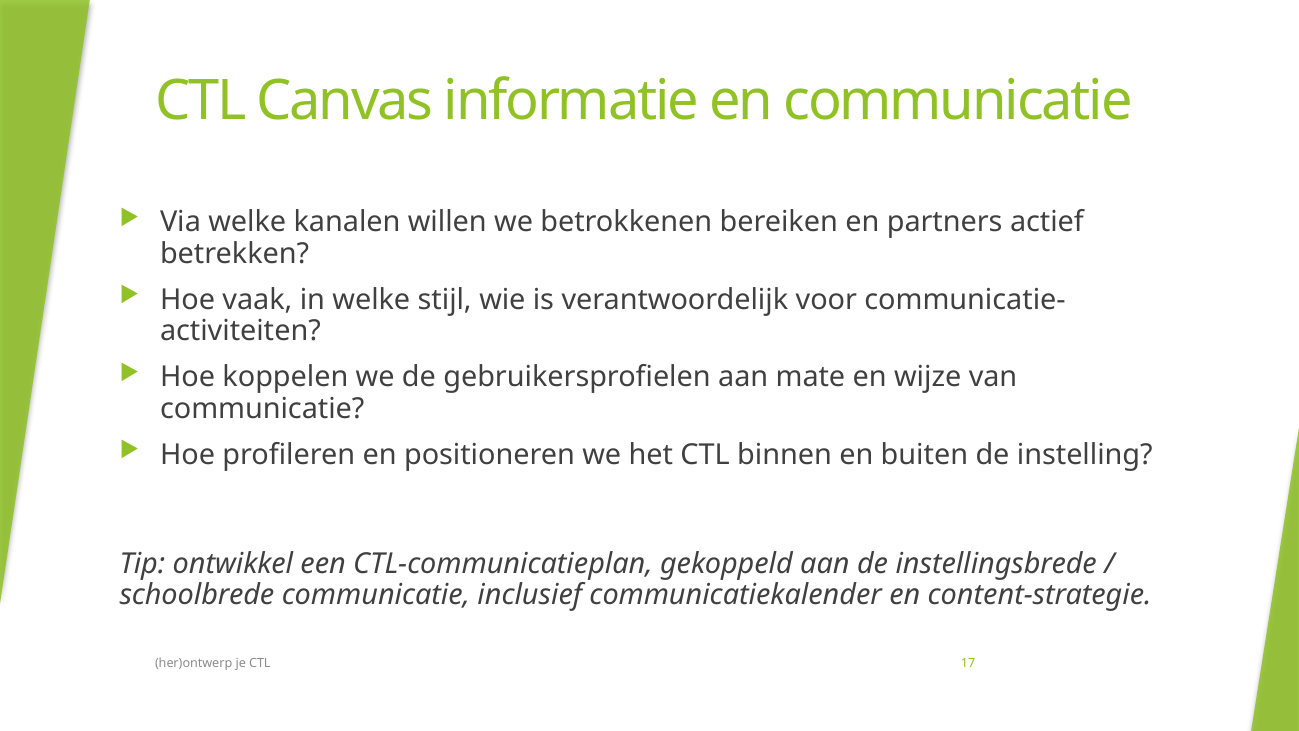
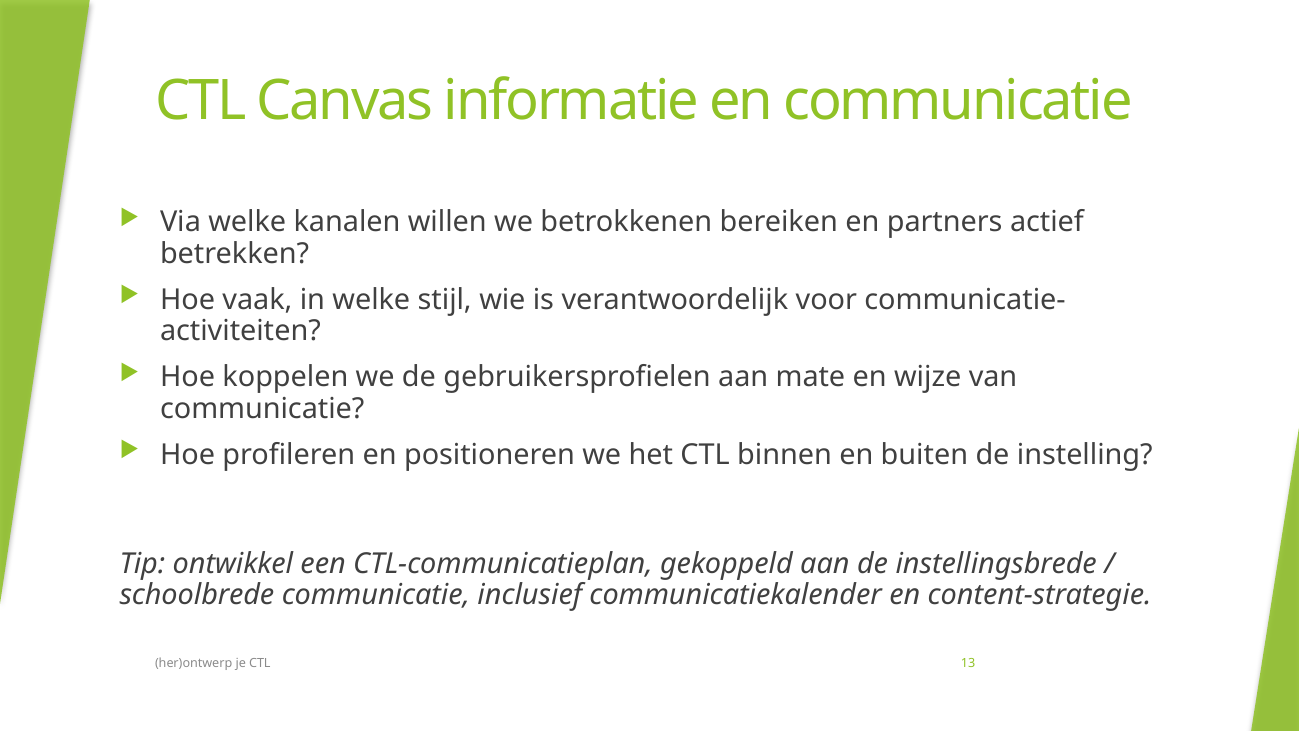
17: 17 -> 13 (968, 663)
